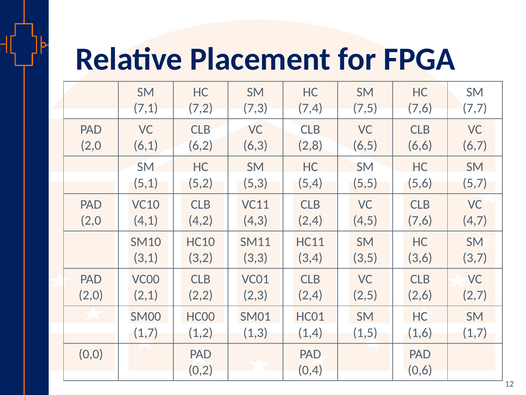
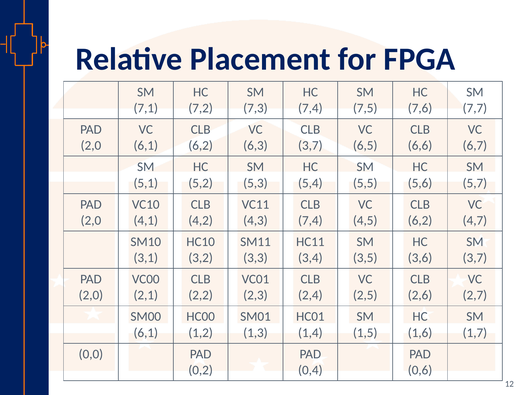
2,8: 2,8 -> 3,7 (310, 145)
2,4: 2,4 -> 7,4 (310, 220)
7,6: 7,6 -> 6,2 (420, 220)
1,7: 1,7 -> 6,1 (146, 332)
